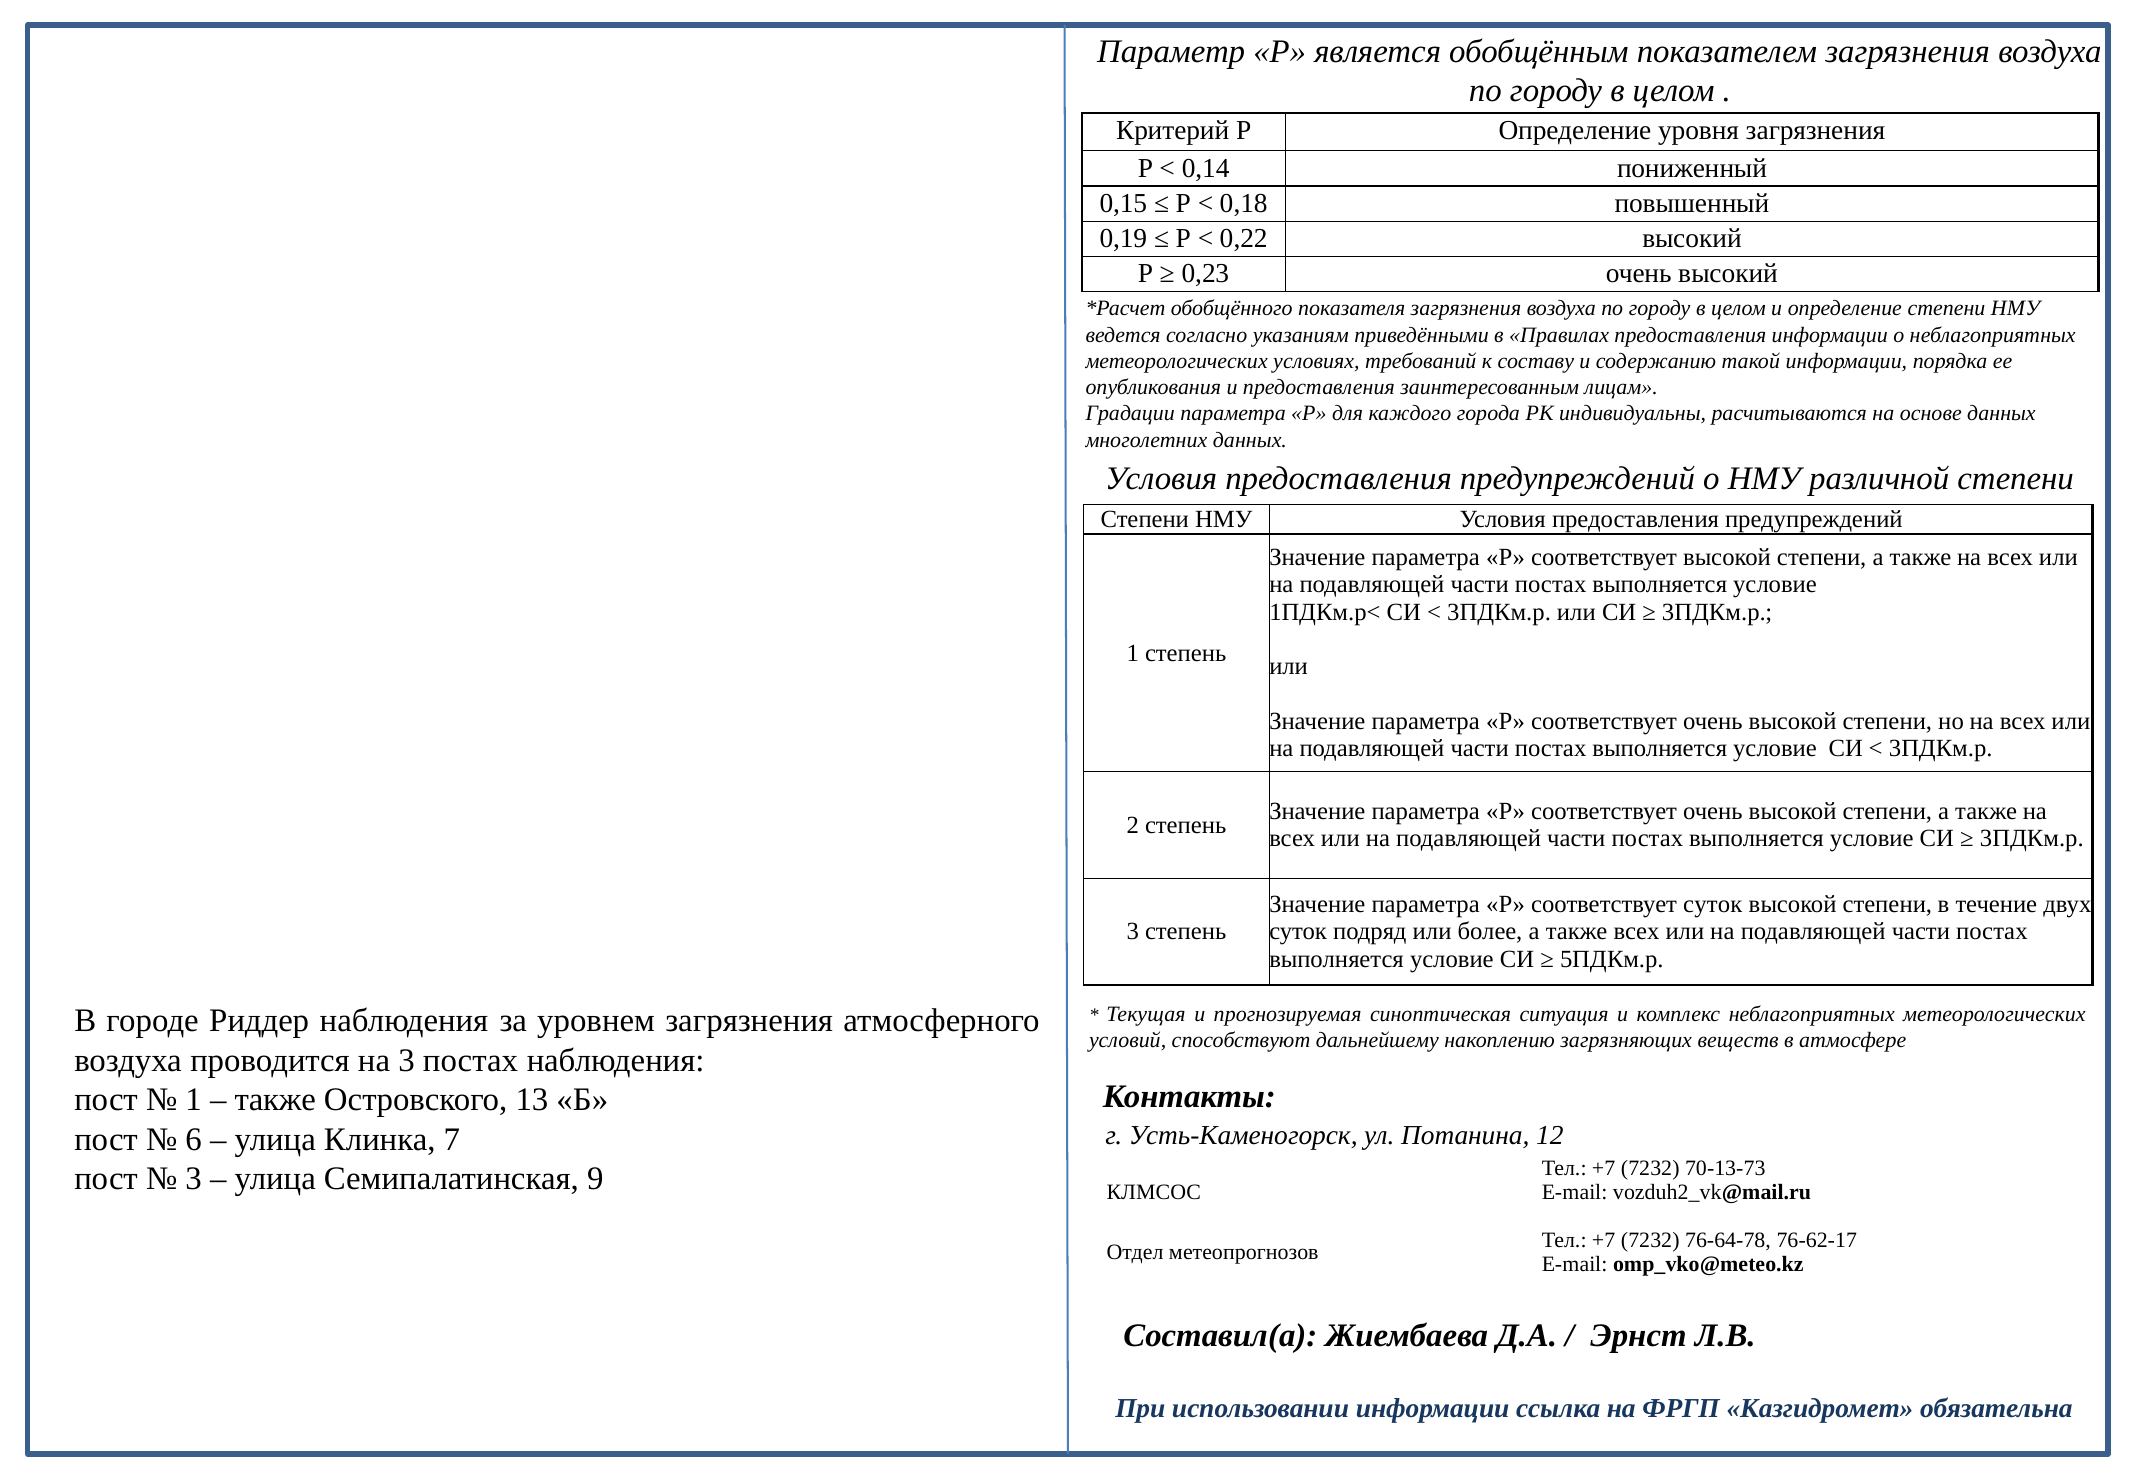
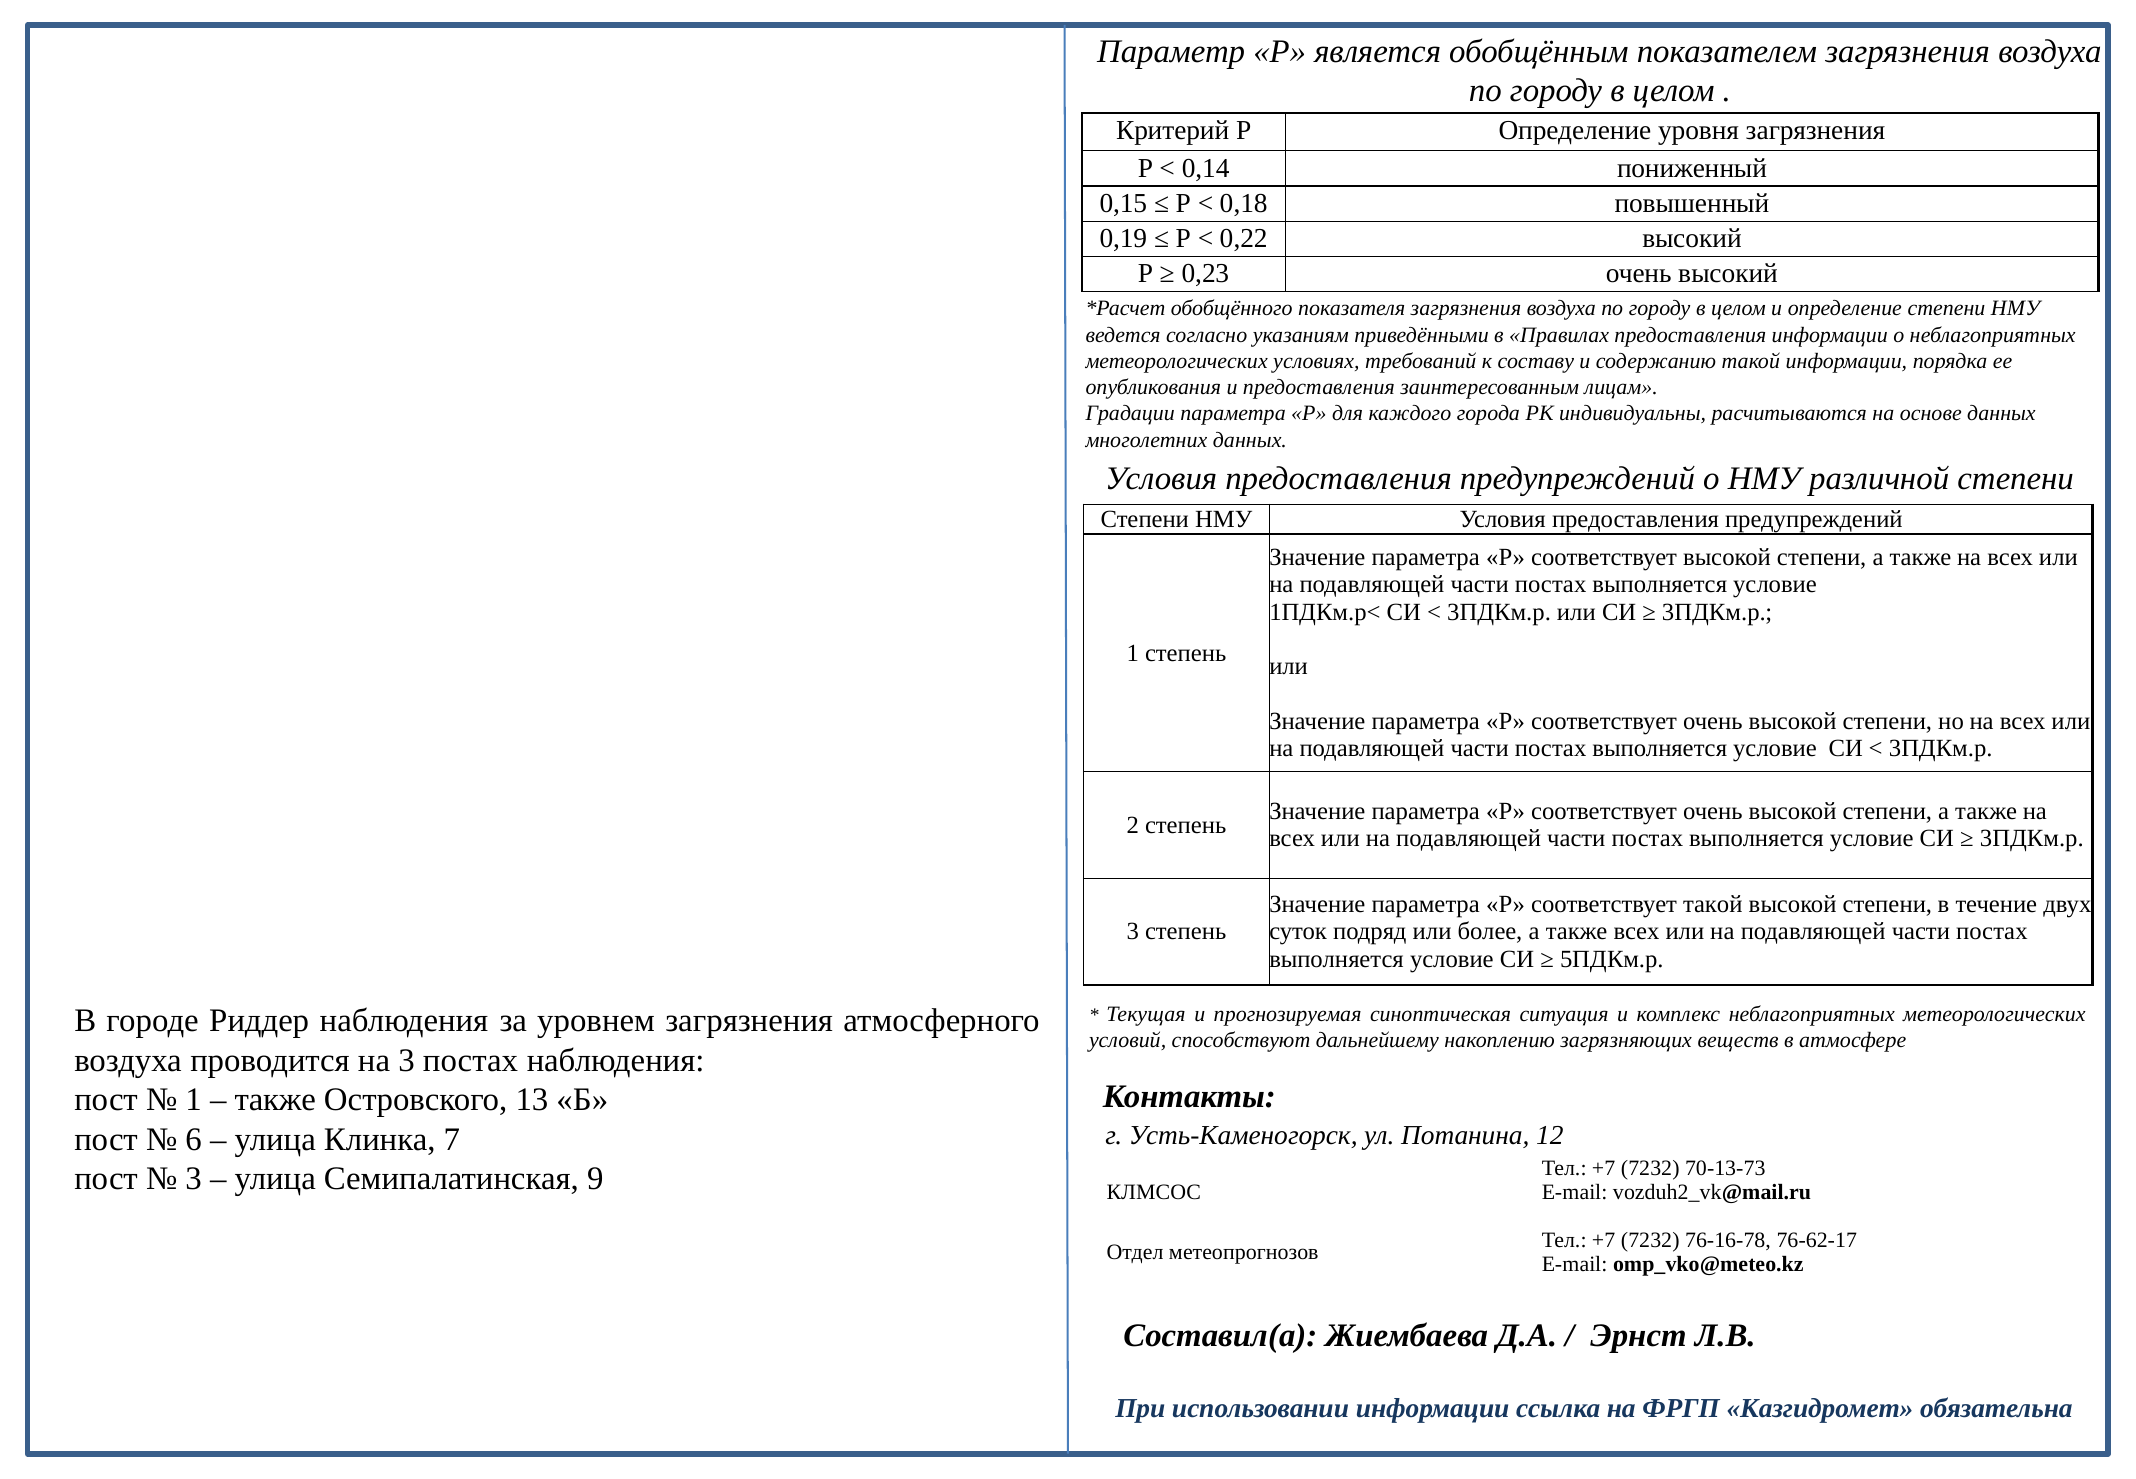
соответствует суток: суток -> такой (1713, 904)
76-64-78: 76-64-78 -> 76-16-78 (1728, 1240)
